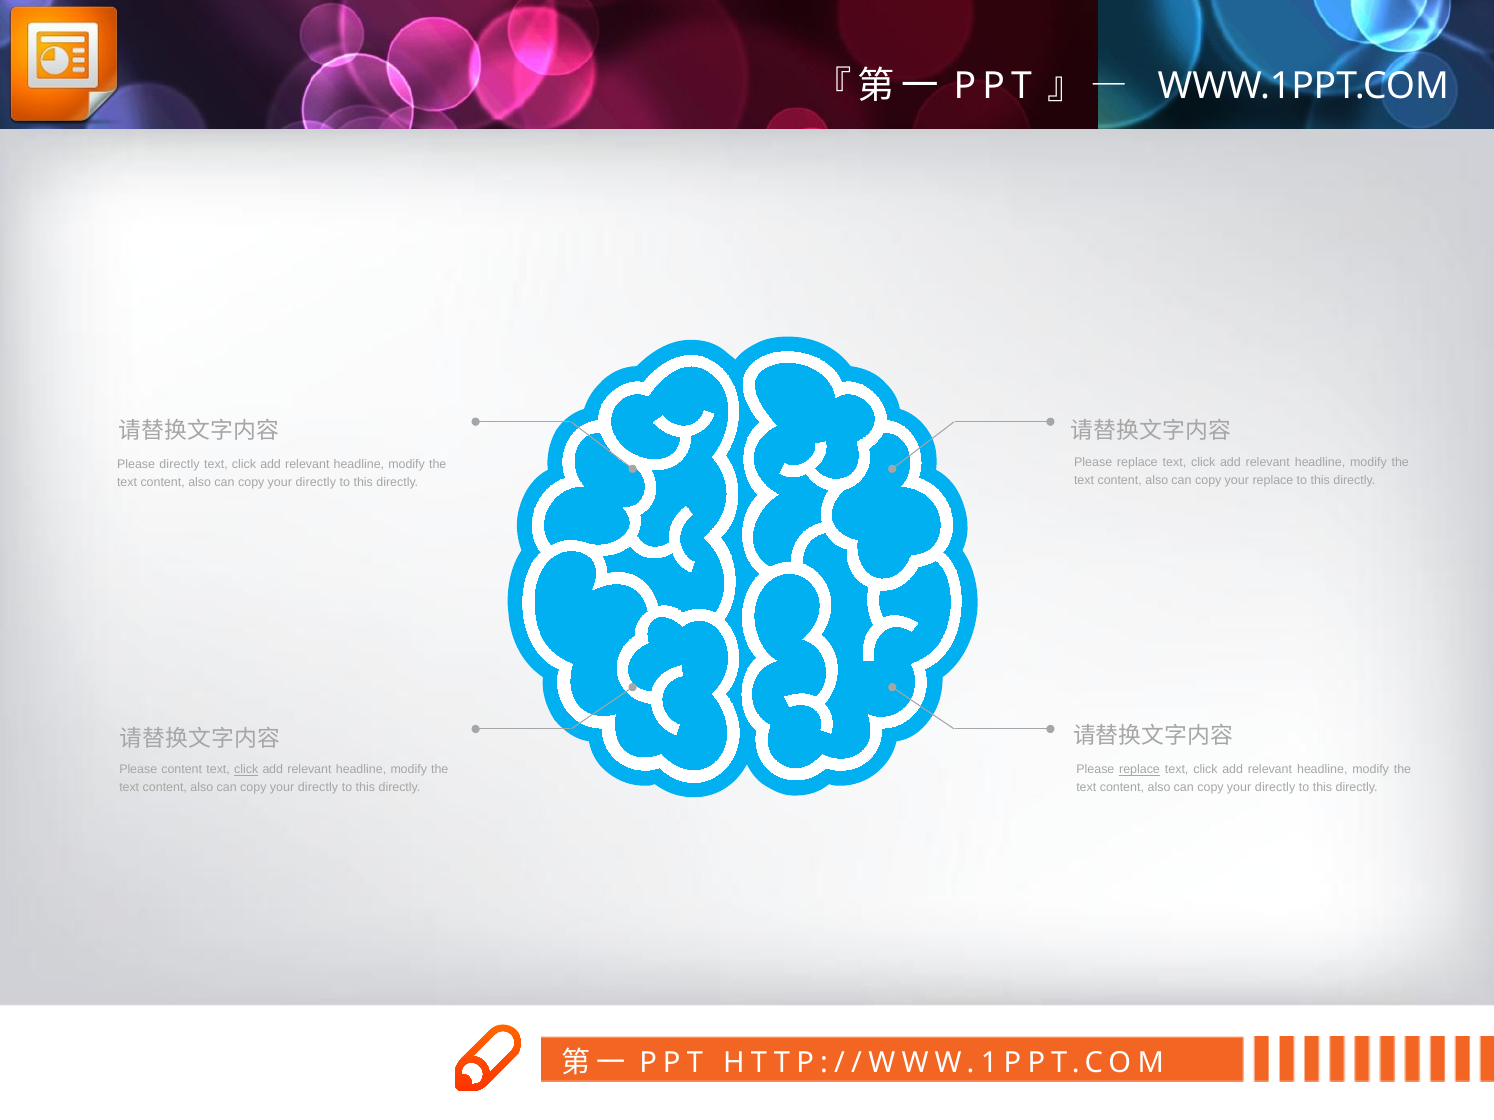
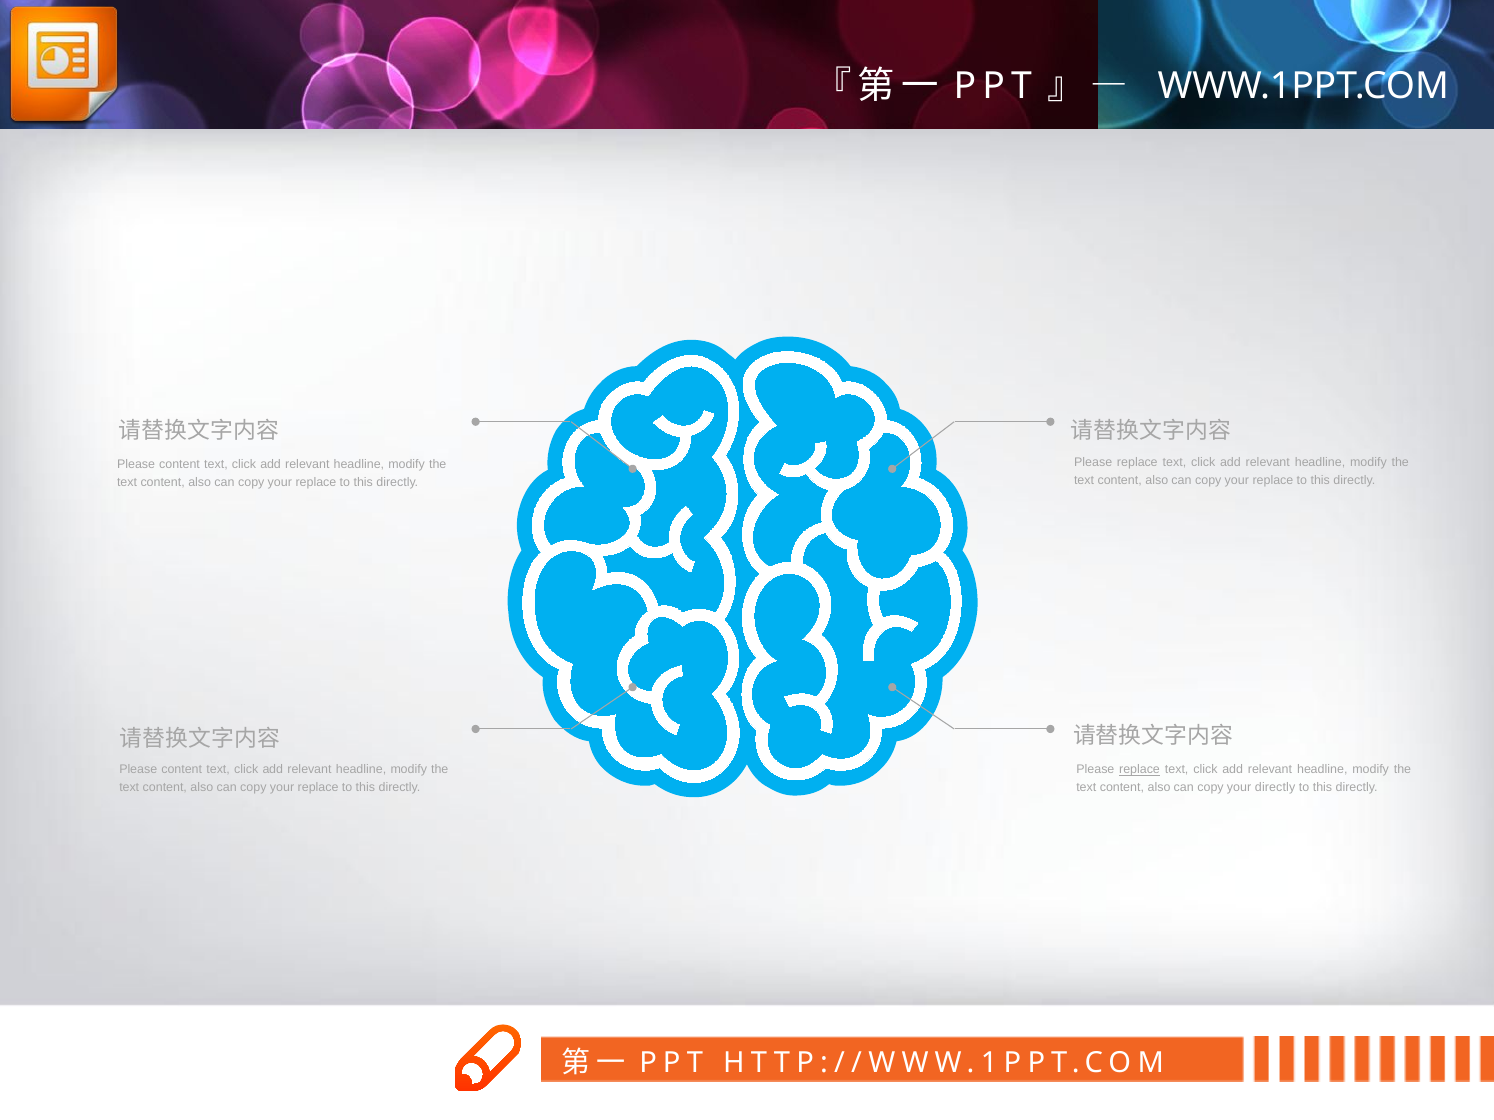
directly: directly -> content (180, 465)
directly: directly -> replace (316, 483)
click underline: present -> none (246, 770)
directly: directly -> replace (318, 788)
